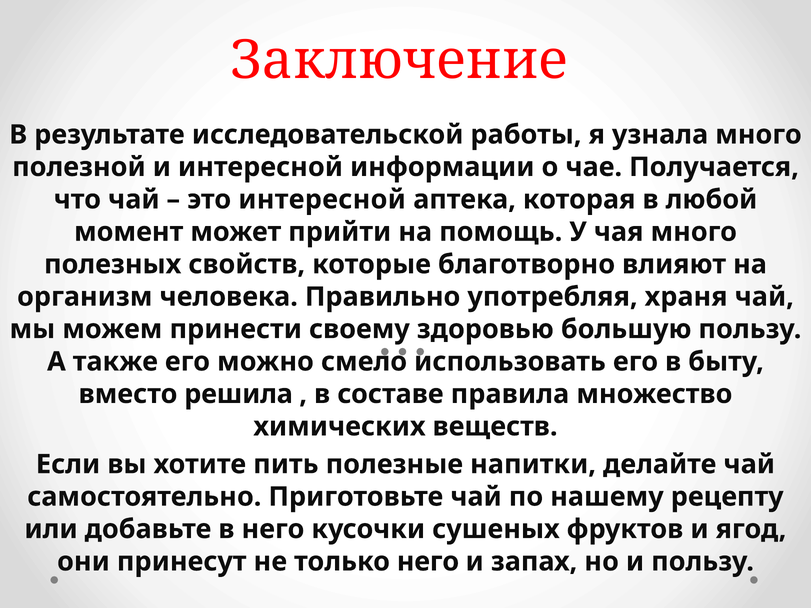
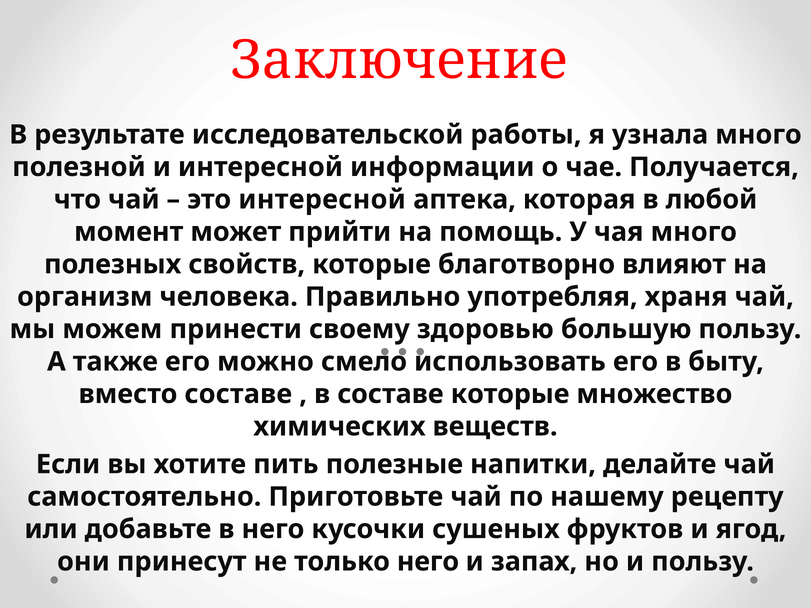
вместо решила: решила -> составе (238, 394)
составе правила: правила -> которые (510, 394)
